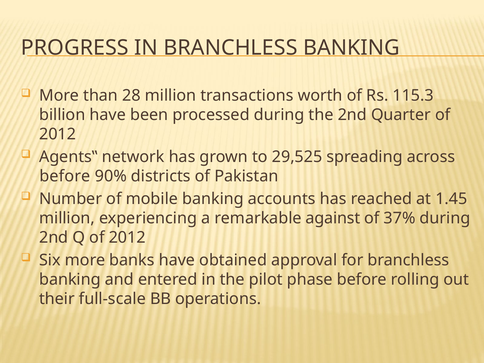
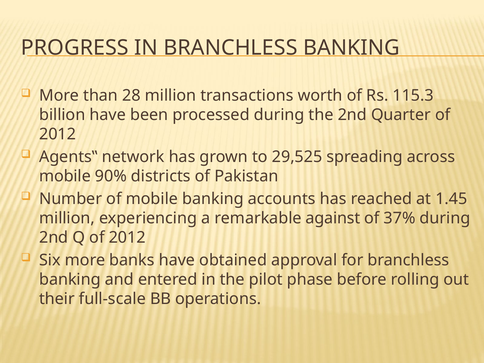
before: before -> mobile (65, 176)
